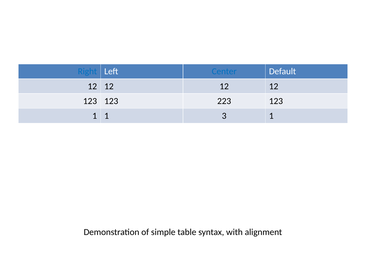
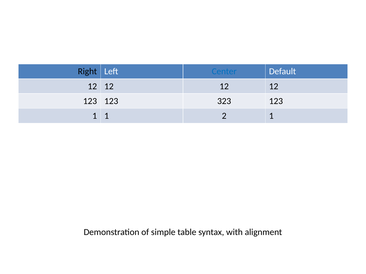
Right colour: blue -> black (87, 72)
223: 223 -> 323 (224, 101)
3: 3 -> 2 (224, 116)
